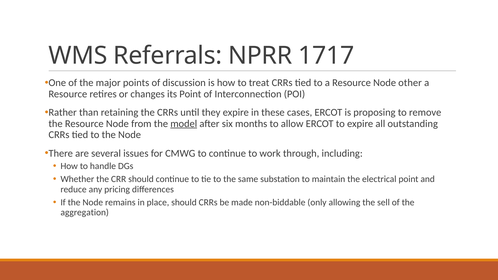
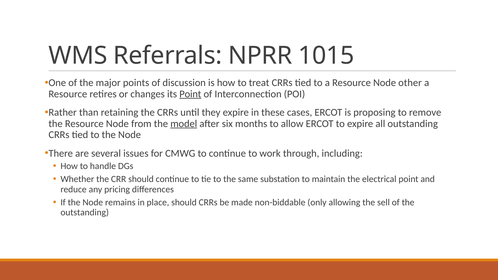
1717: 1717 -> 1015 (326, 56)
Point underline: none -> present (190, 94)
aggregation: aggregation -> outstanding (85, 213)
